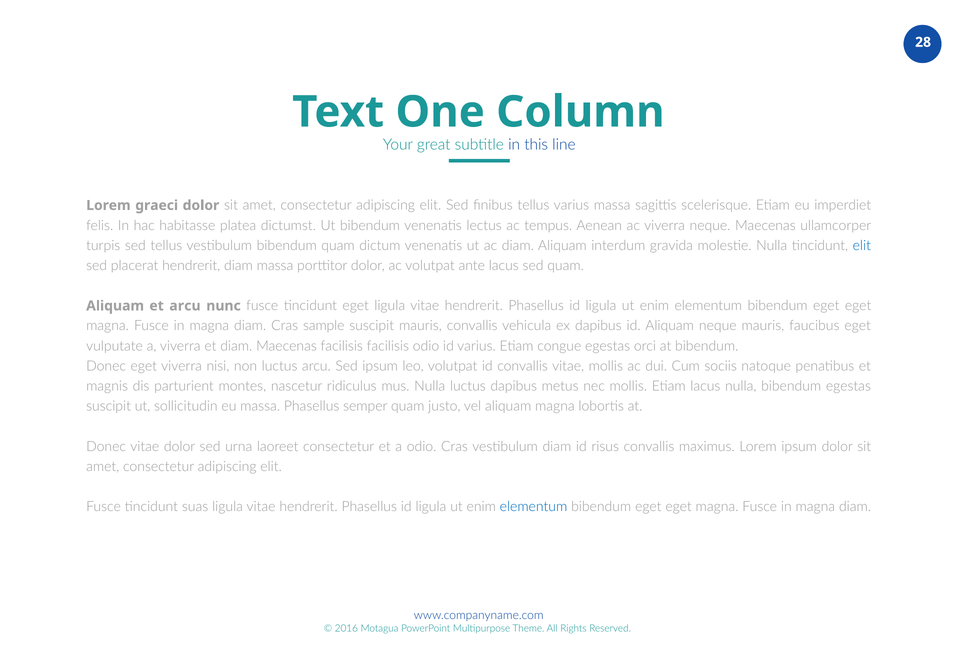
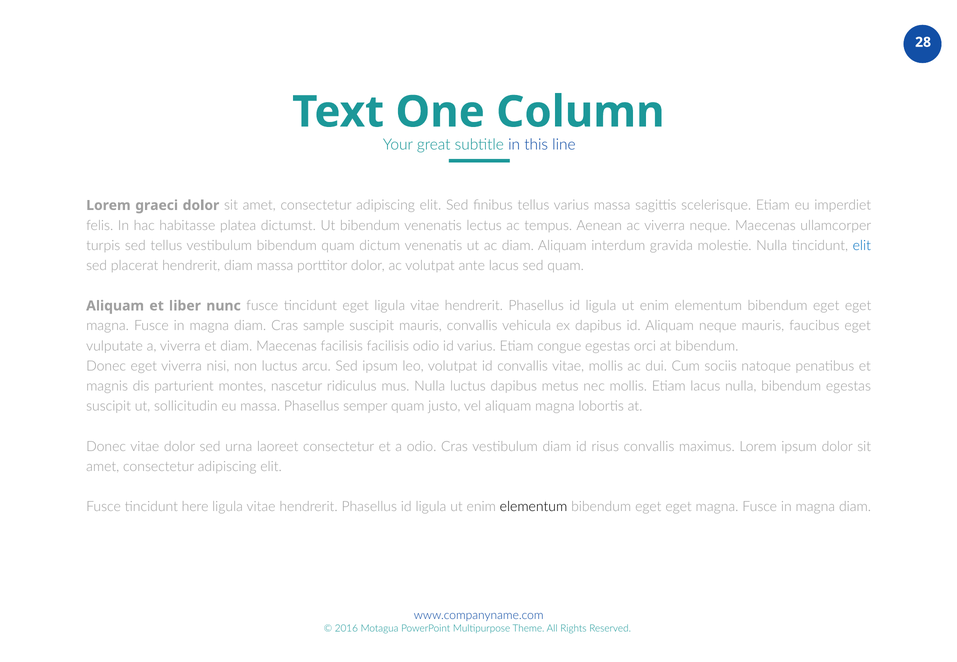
et arcu: arcu -> liber (185, 306)
suas: suas -> here (195, 507)
elementum colour: blue -> black (534, 507)
